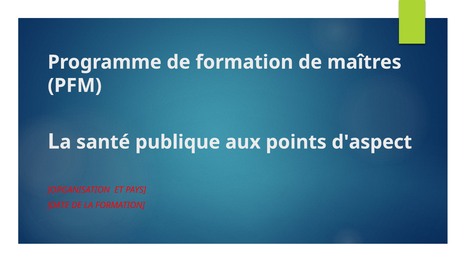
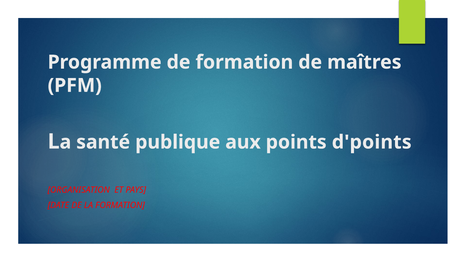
d'aspect: d'aspect -> d'points (372, 142)
